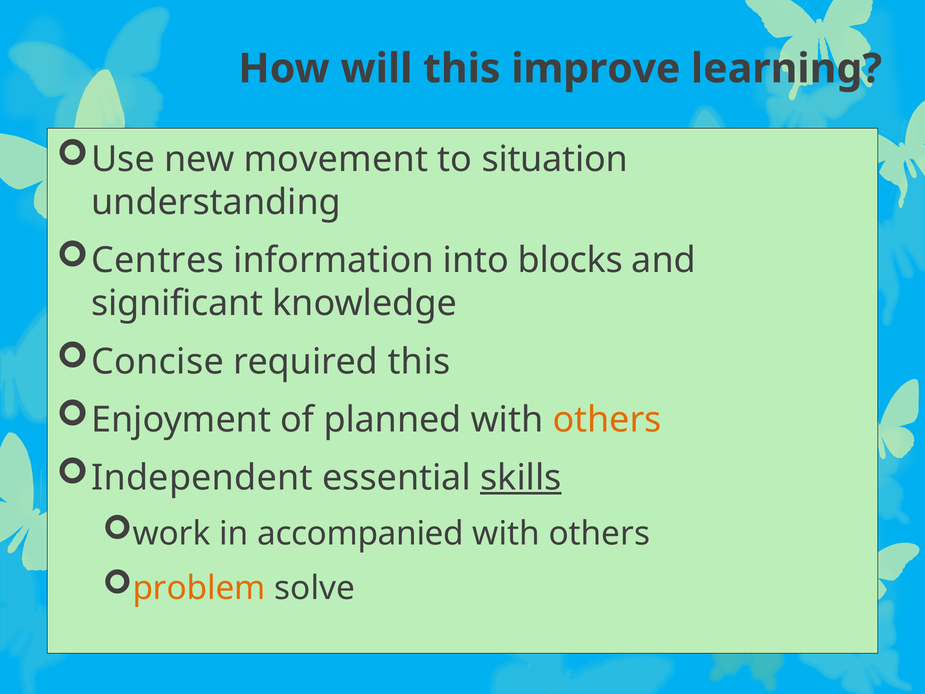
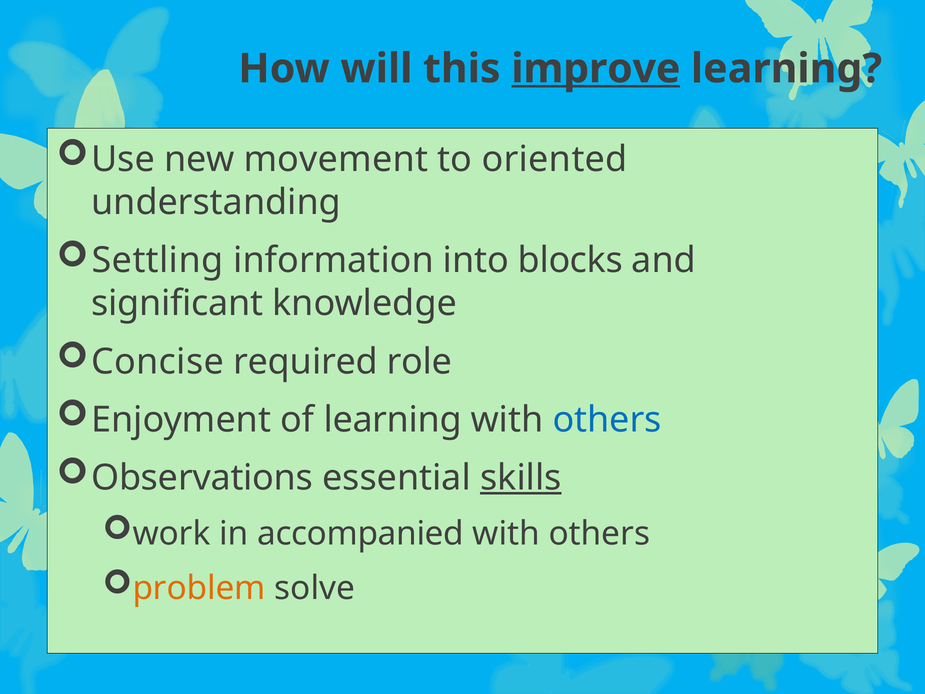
improve underline: none -> present (596, 69)
situation: situation -> oriented (555, 159)
Centres: Centres -> Settling (158, 260)
required this: this -> role (419, 362)
of planned: planned -> learning (393, 420)
others colour: orange -> blue (607, 420)
Independent: Independent -> Observations (202, 478)
